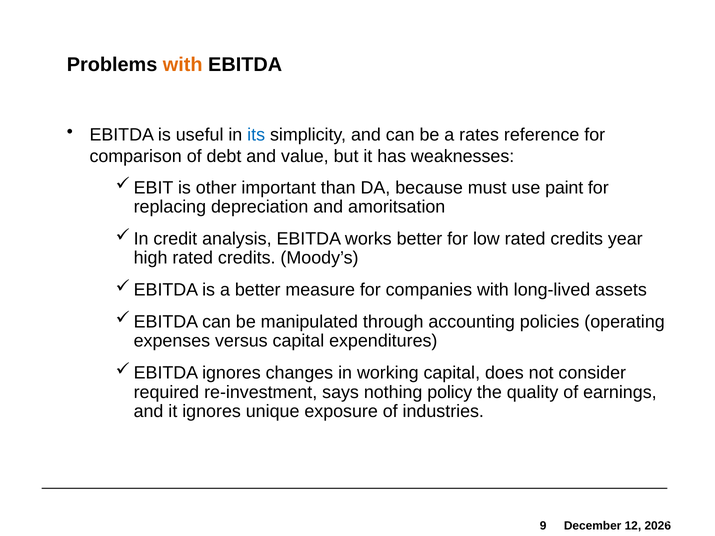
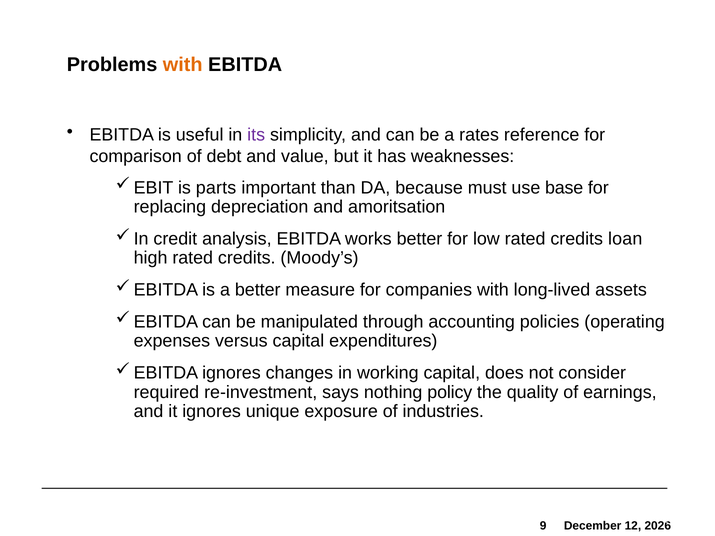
its colour: blue -> purple (256, 135)
other: other -> parts (216, 188)
paint: paint -> base (564, 188)
year: year -> loan (625, 239)
